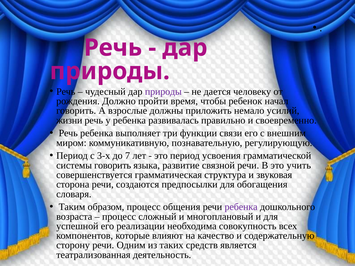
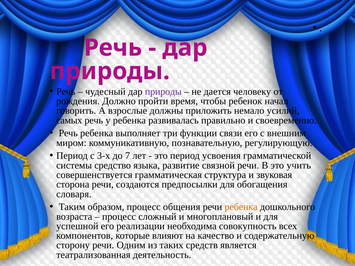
жизни: жизни -> самых (69, 120)
системы говорить: говорить -> средство (113, 165)
ребенка colour: purple -> orange (241, 207)
